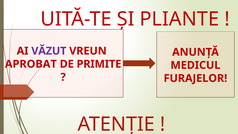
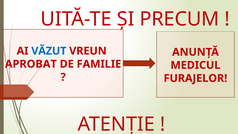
PLIANTE: PLIANTE -> PRECUM (179, 19)
VĂZUT colour: purple -> blue (49, 51)
PRIMITE: PRIMITE -> FAMILIE (99, 64)
